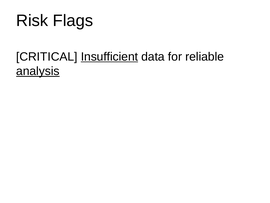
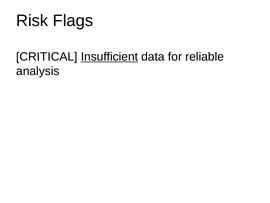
analysis underline: present -> none (38, 71)
